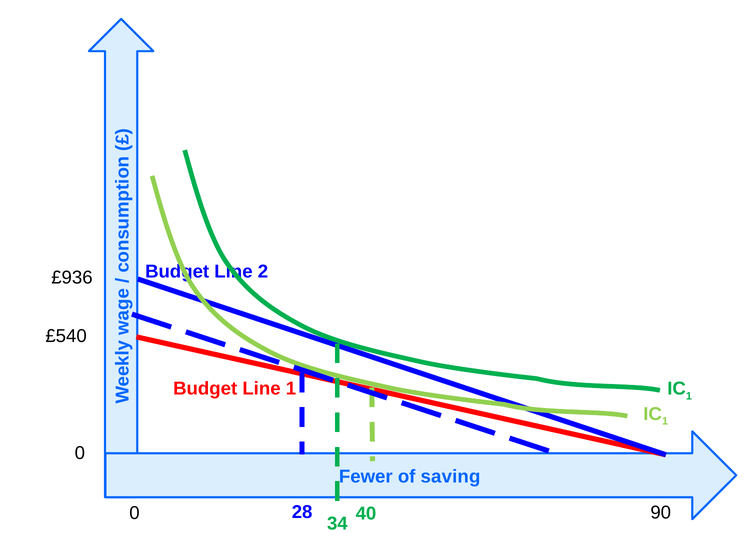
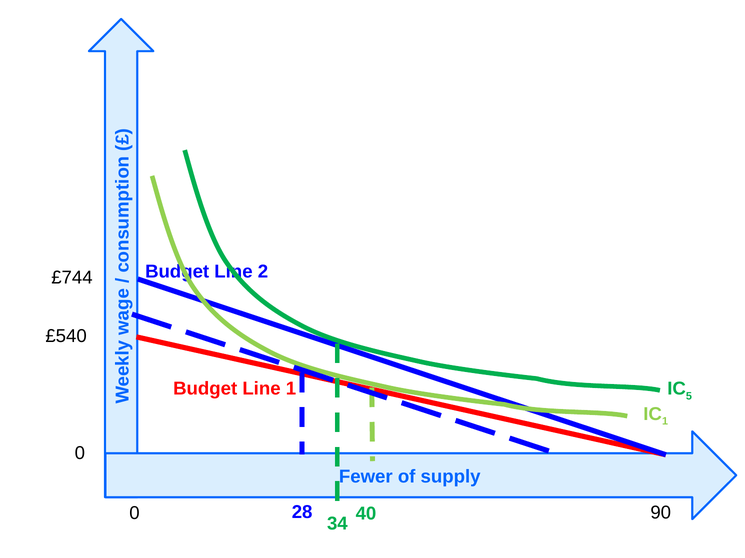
£936: £936 -> £744 (72, 278)
1: 1 -> 5 (689, 397)
saving: saving -> supply (451, 477)
